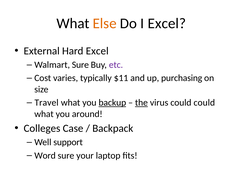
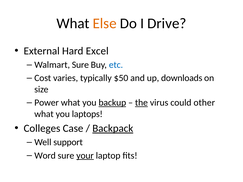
I Excel: Excel -> Drive (167, 24)
etc colour: purple -> blue (116, 65)
$11: $11 -> $50 (121, 78)
purchasing: purchasing -> downloads (182, 78)
Travel: Travel -> Power (47, 103)
could could: could -> other (204, 103)
around: around -> laptops (87, 114)
Backpack underline: none -> present (113, 129)
your underline: none -> present (85, 156)
